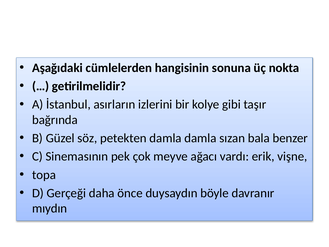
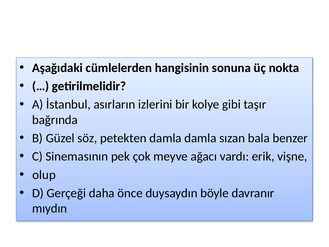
topa: topa -> olup (44, 175)
